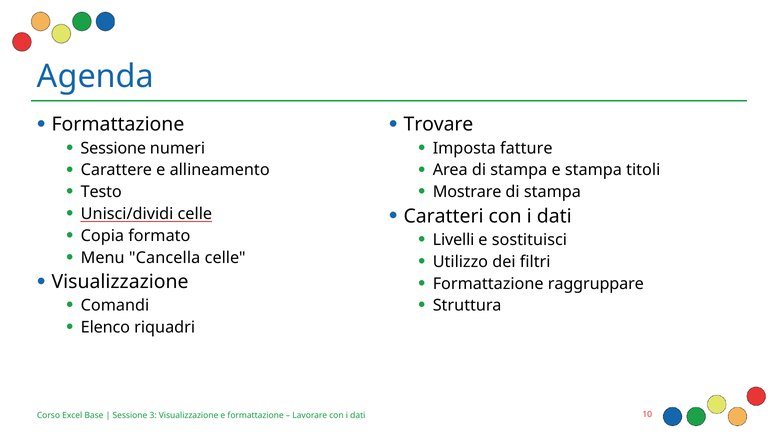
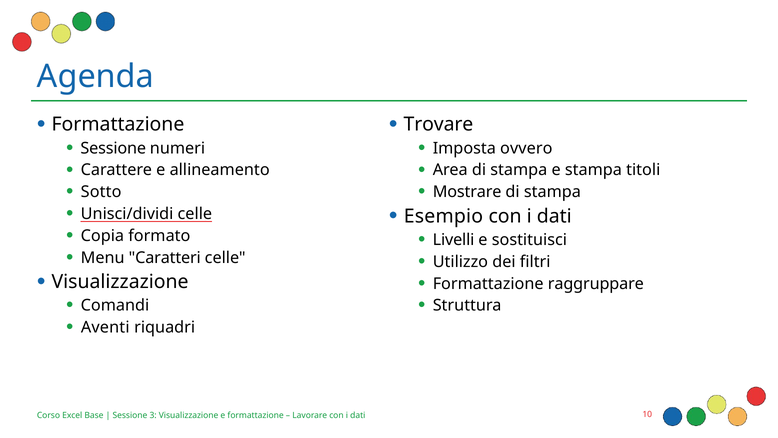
fatture: fatture -> ovvero (526, 148)
Testo: Testo -> Sotto (101, 192)
Caratteri: Caratteri -> Esempio (443, 216)
Cancella: Cancella -> Caratteri (165, 258)
Elenco: Elenco -> Aventi (105, 327)
